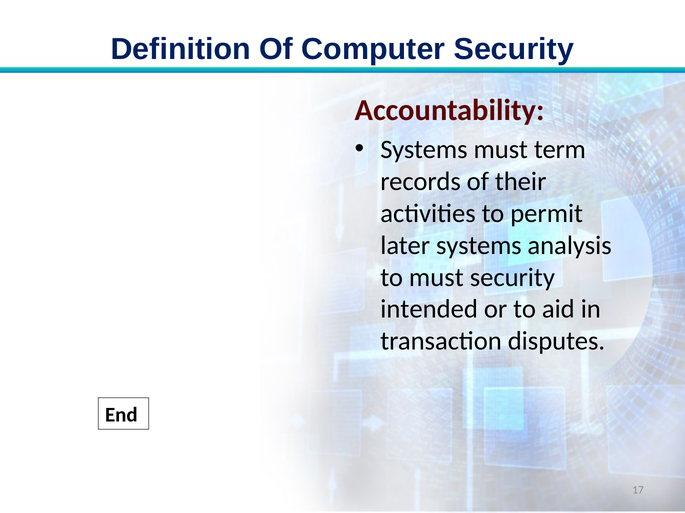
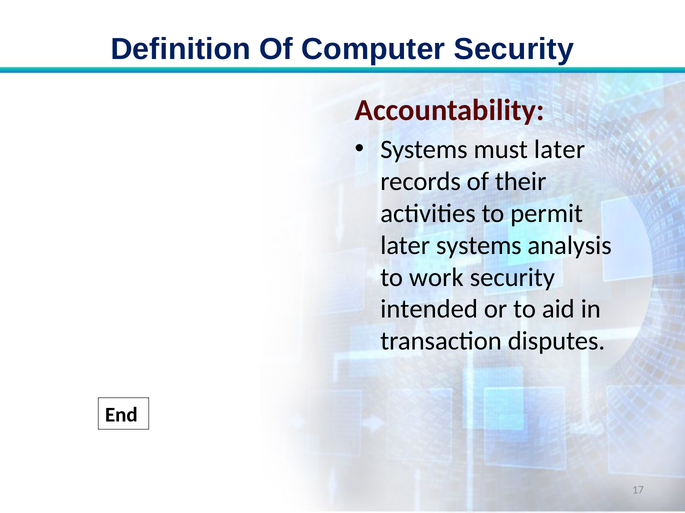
must term: term -> later (560, 150)
to must: must -> work (436, 278)
